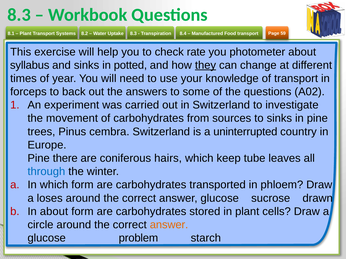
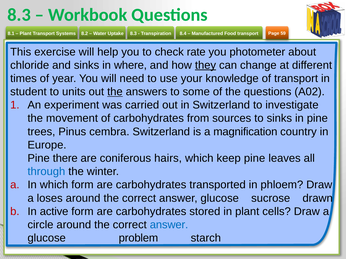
syllabus: syllabus -> chloride (30, 65)
potted: potted -> where (130, 65)
forceps: forceps -> student (28, 92)
back: back -> units (74, 92)
the underline: none -> present (115, 92)
uninterrupted: uninterrupted -> magnification (245, 132)
keep tube: tube -> pine (255, 159)
In about: about -> active (54, 212)
answer colour: orange -> blue (169, 225)
